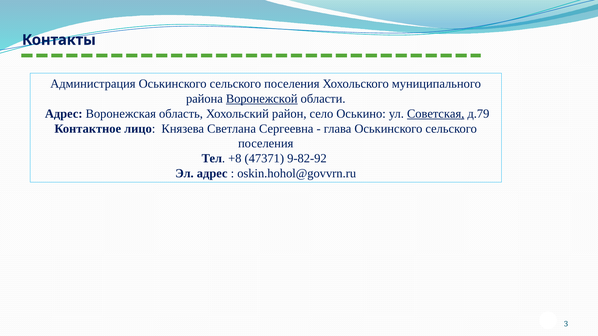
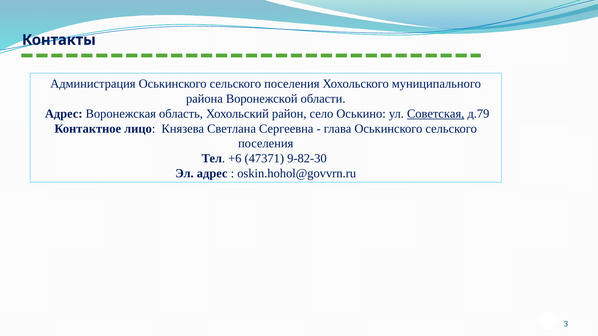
Воронежской underline: present -> none (262, 99)
+8: +8 -> +6 (235, 159)
9-82-92: 9-82-92 -> 9-82-30 (307, 159)
